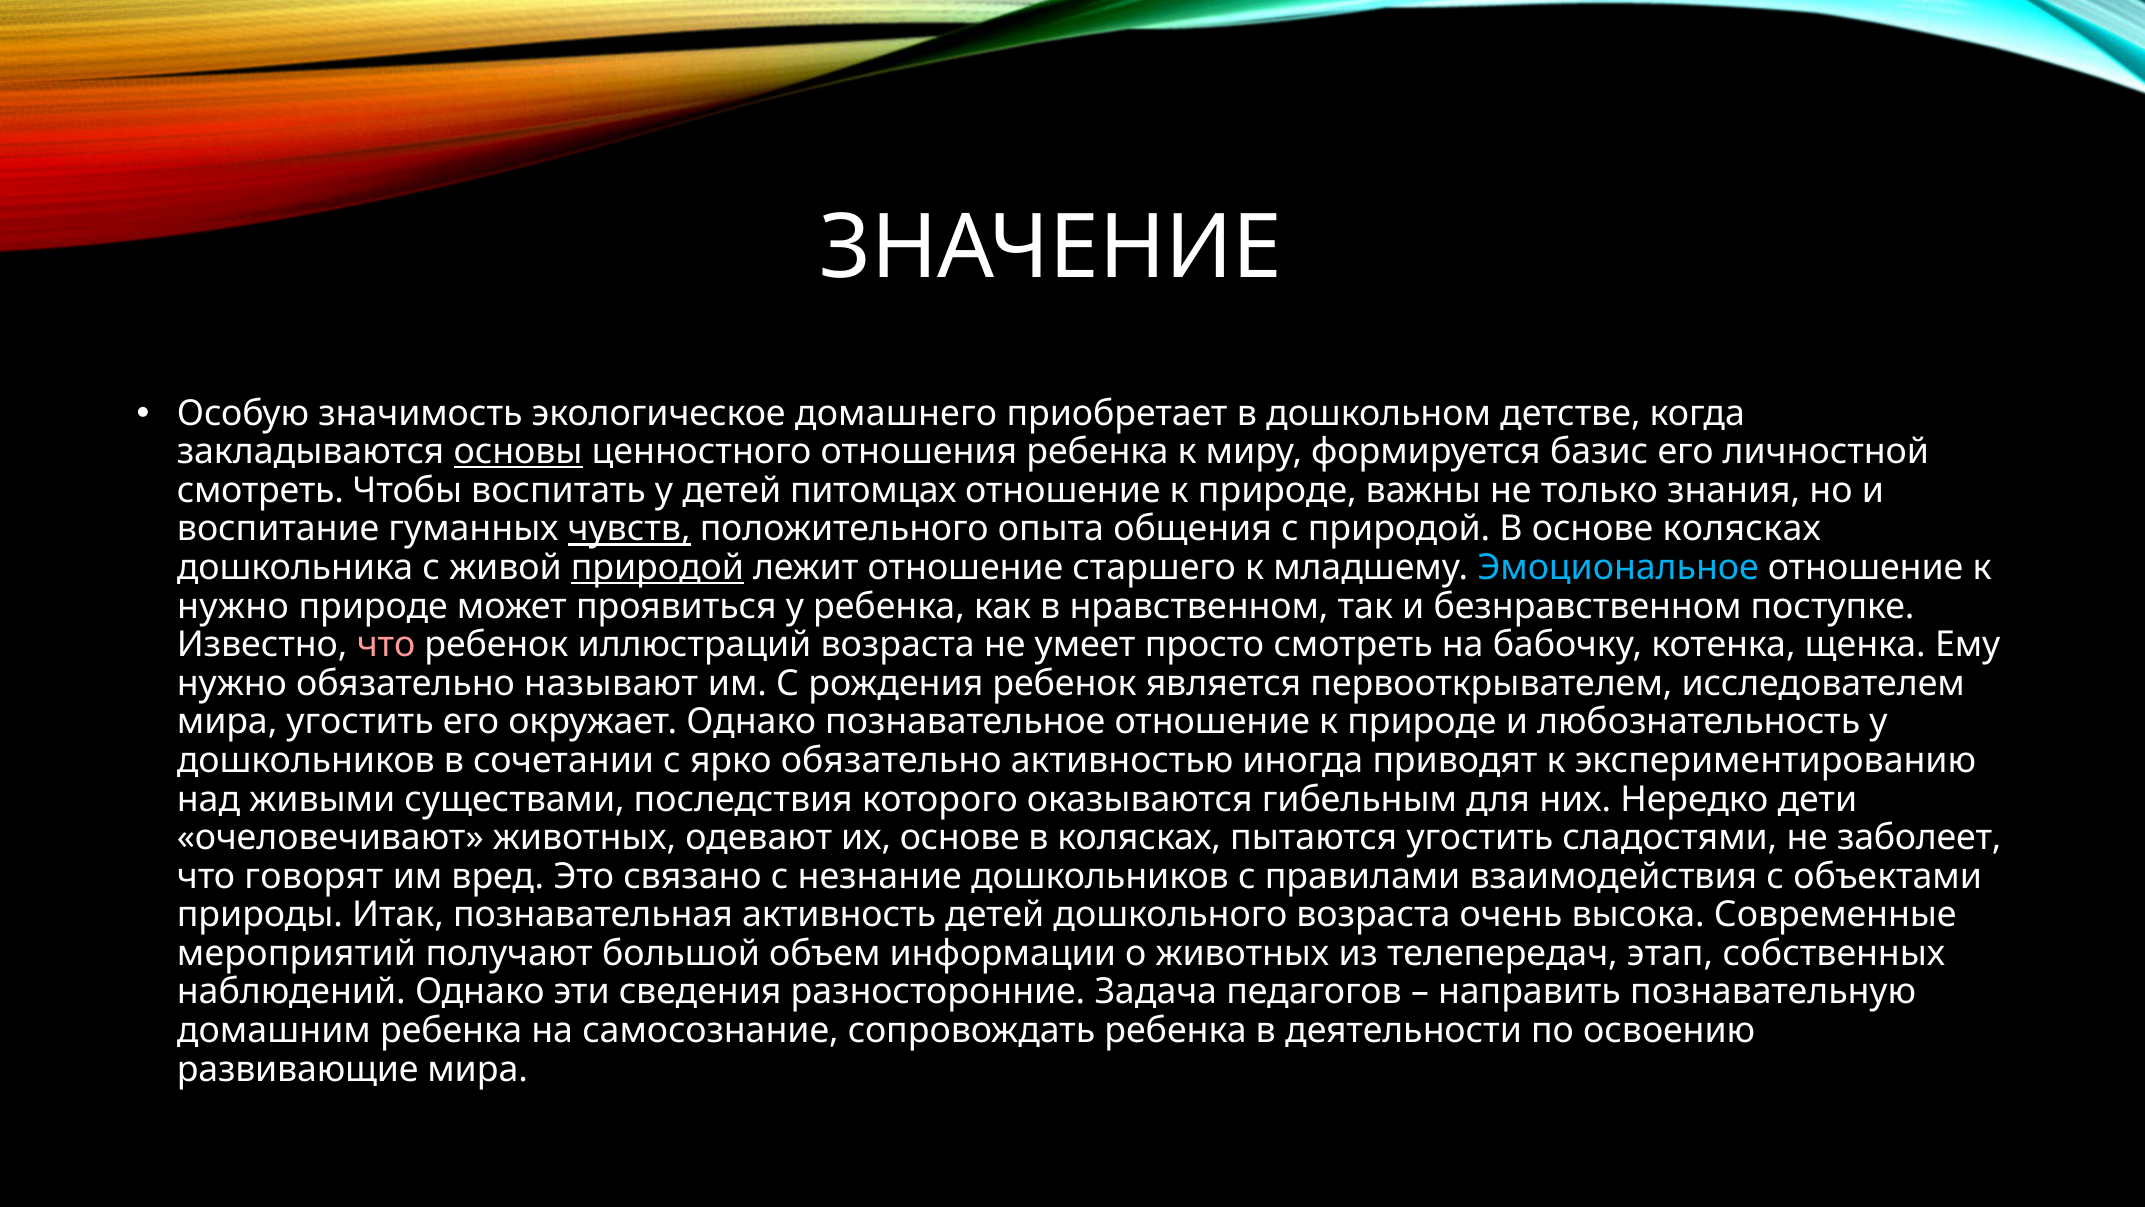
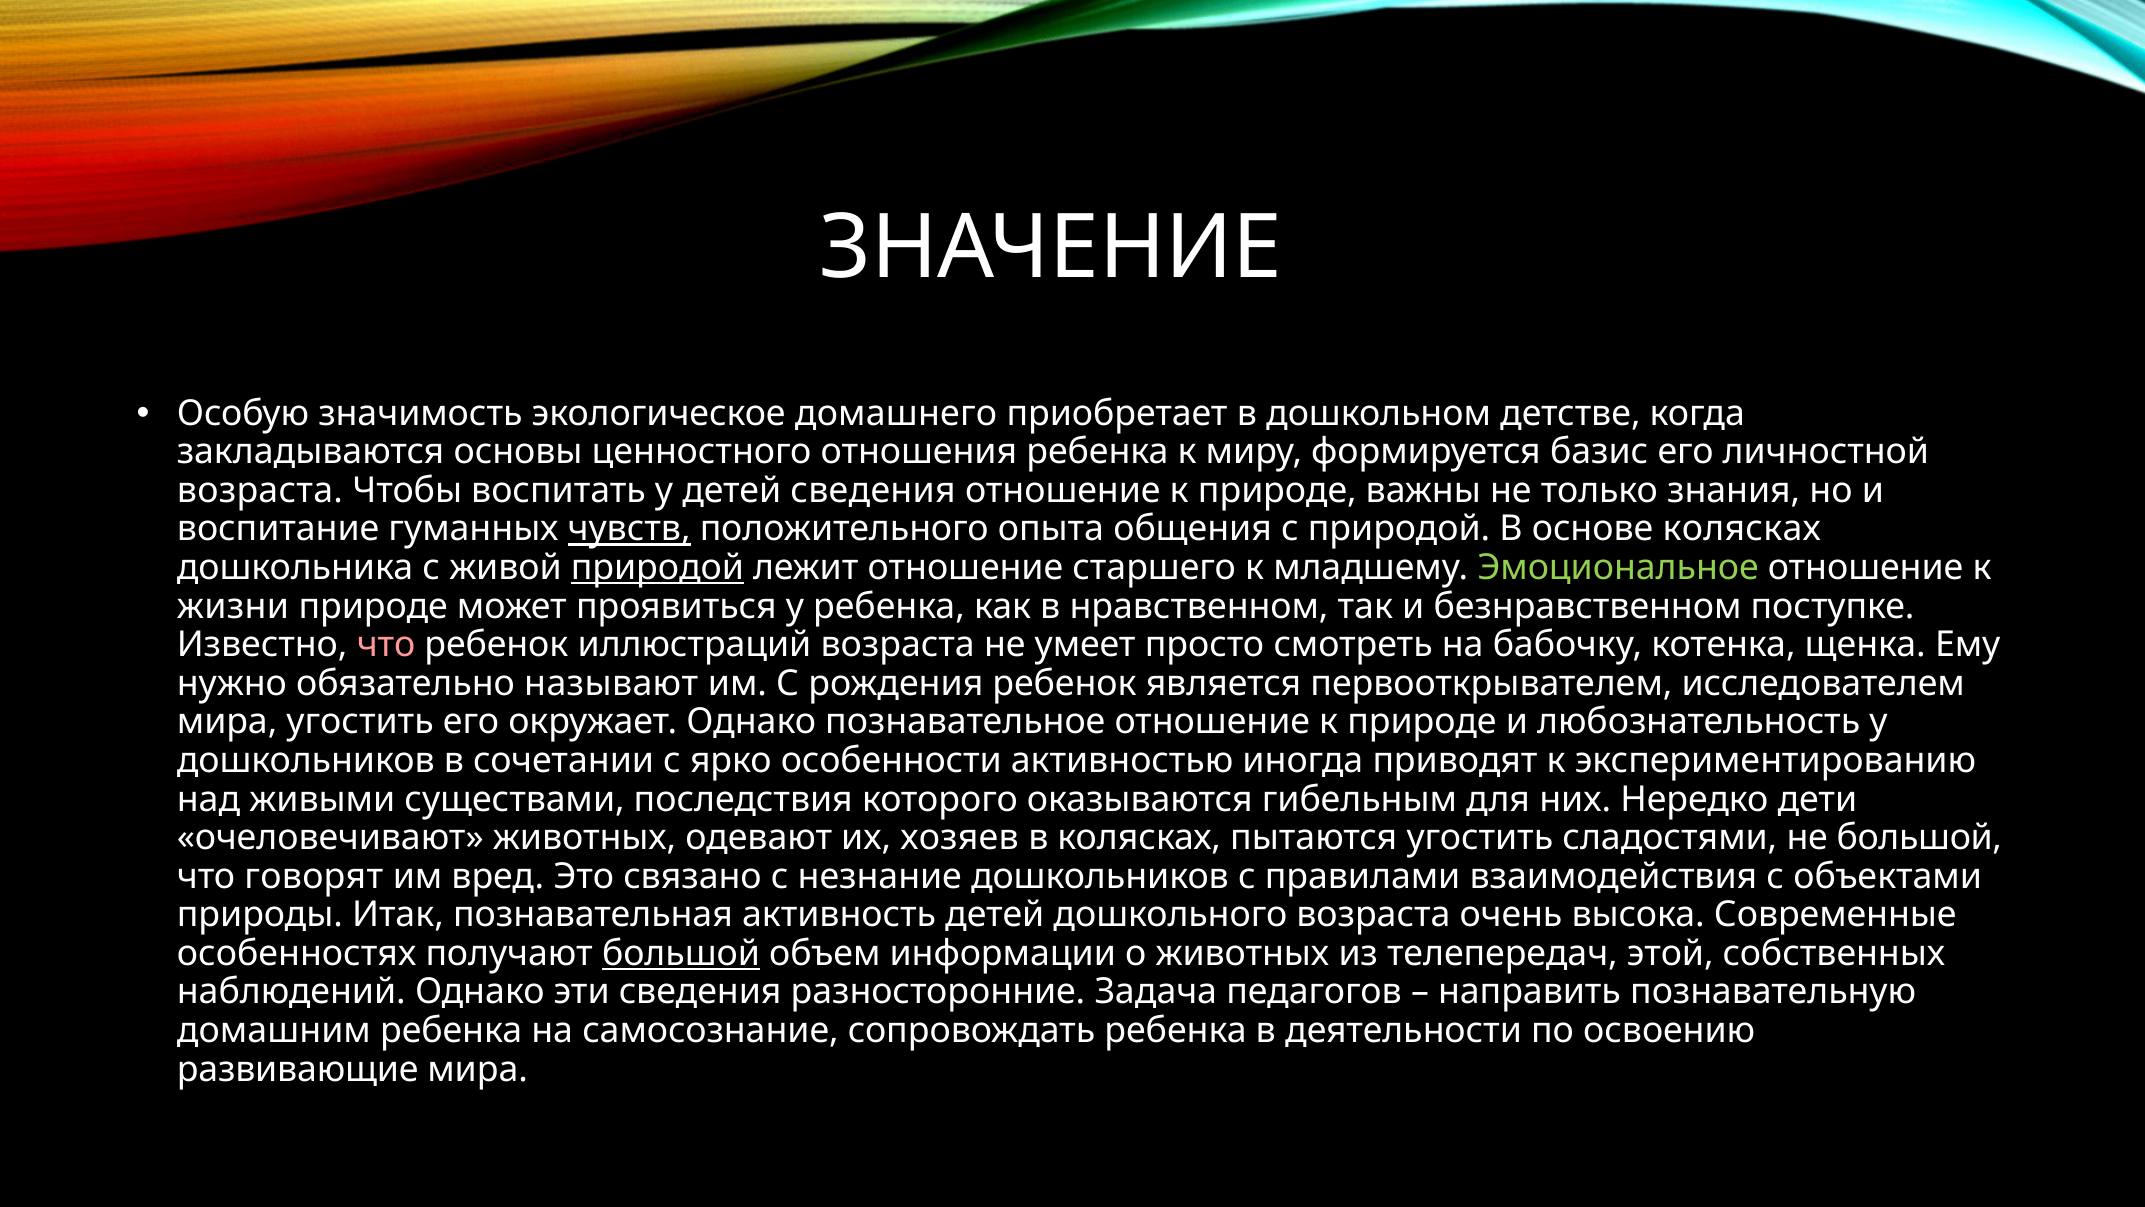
основы underline: present -> none (518, 452)
смотреть: смотреть -> возраста (260, 490)
детей питомцах: питомцах -> сведения (873, 490)
Эмоциональное colour: light blue -> light green (1618, 567)
нужно: нужно -> жизни (233, 606)
ярко обязательно: обязательно -> особенности (891, 760)
их основе: основе -> хозяев (960, 837)
не заболеет: заболеет -> большой (1919, 837)
мероприятий: мероприятий -> особенностях (297, 953)
большой underline: none -> present (681, 953)
этап: этап -> этой (1670, 953)
